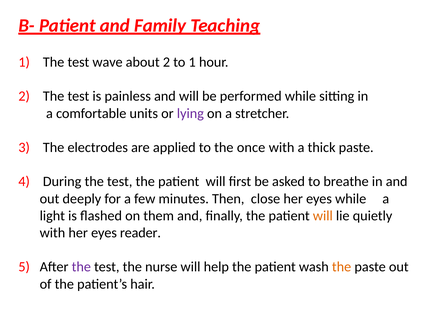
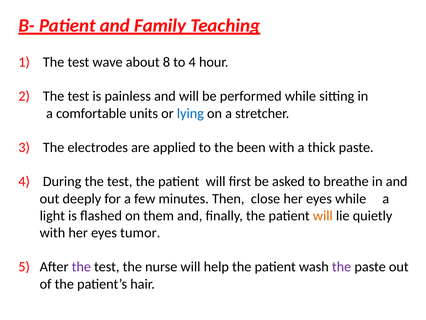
about 2: 2 -> 8 (166, 62)
to 1: 1 -> 4 (192, 62)
lying colour: purple -> blue (190, 113)
once: once -> been (251, 147)
reader: reader -> tumor (140, 232)
the colour: orange -> purple (342, 267)
